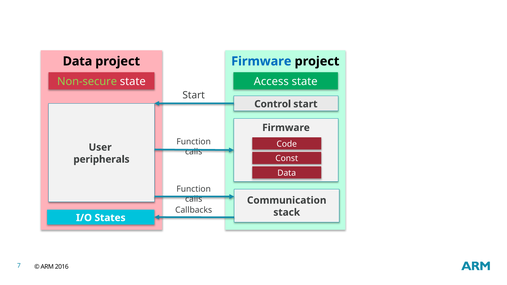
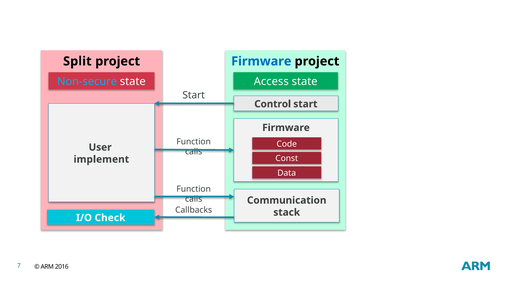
Data: Data -> Split (77, 61)
Non-secure colour: light green -> light blue (87, 82)
peripherals: peripherals -> implement (101, 159)
States: States -> Check (110, 218)
